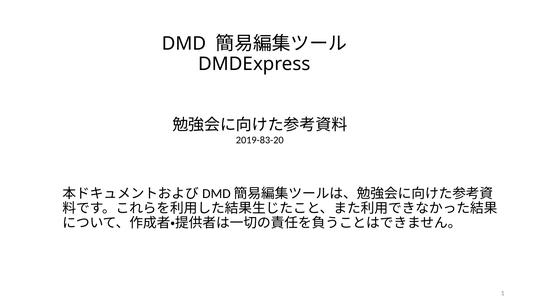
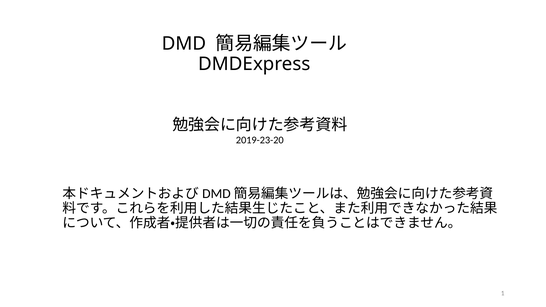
2019-83-20: 2019-83-20 -> 2019-23-20 (260, 140)
